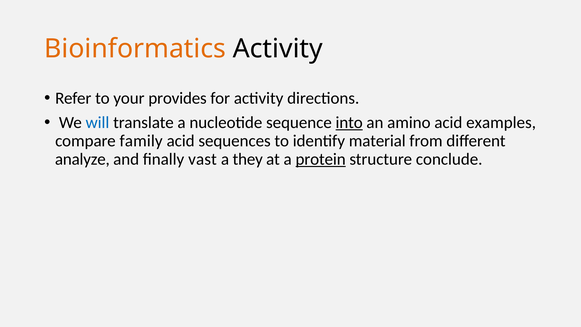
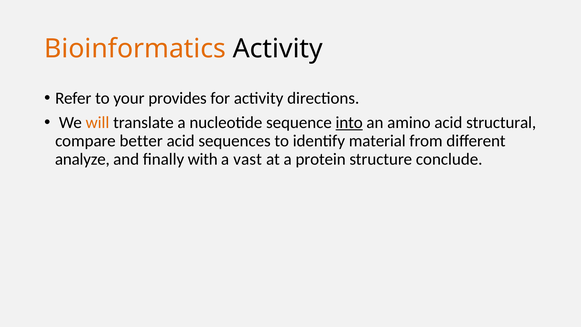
will colour: blue -> orange (97, 123)
examples: examples -> structural (501, 123)
family: family -> better (141, 141)
vast: vast -> with (203, 159)
they: they -> vast (248, 159)
protein underline: present -> none (321, 159)
